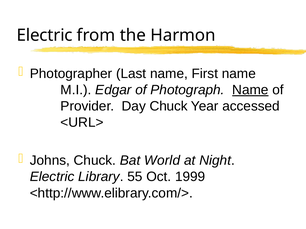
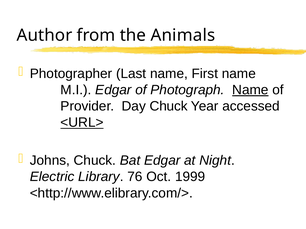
Electric: Electric -> Author (44, 35)
Harmon: Harmon -> Animals (183, 35)
<URL> underline: none -> present (82, 123)
Bat World: World -> Edgar (162, 161)
55: 55 -> 76 (135, 177)
